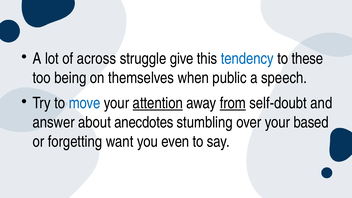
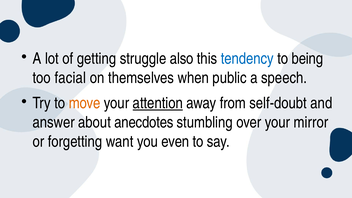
across: across -> getting (97, 59)
give: give -> also (182, 59)
these: these -> being (307, 59)
being: being -> facial (70, 78)
move colour: blue -> orange (85, 103)
from underline: present -> none (233, 103)
based: based -> mirror (311, 122)
